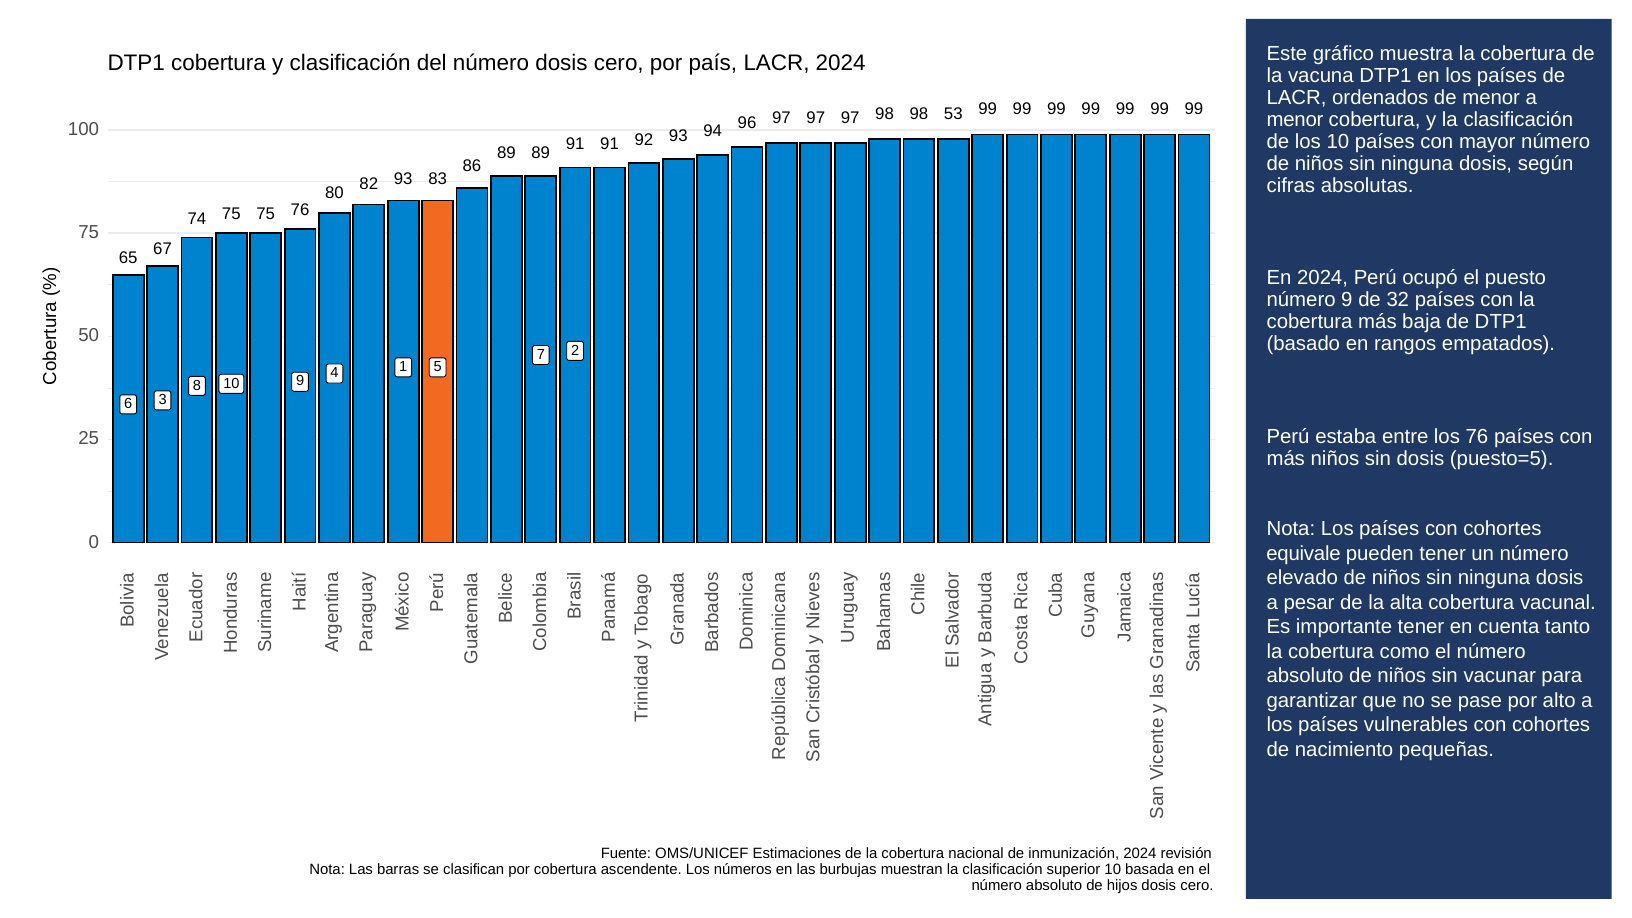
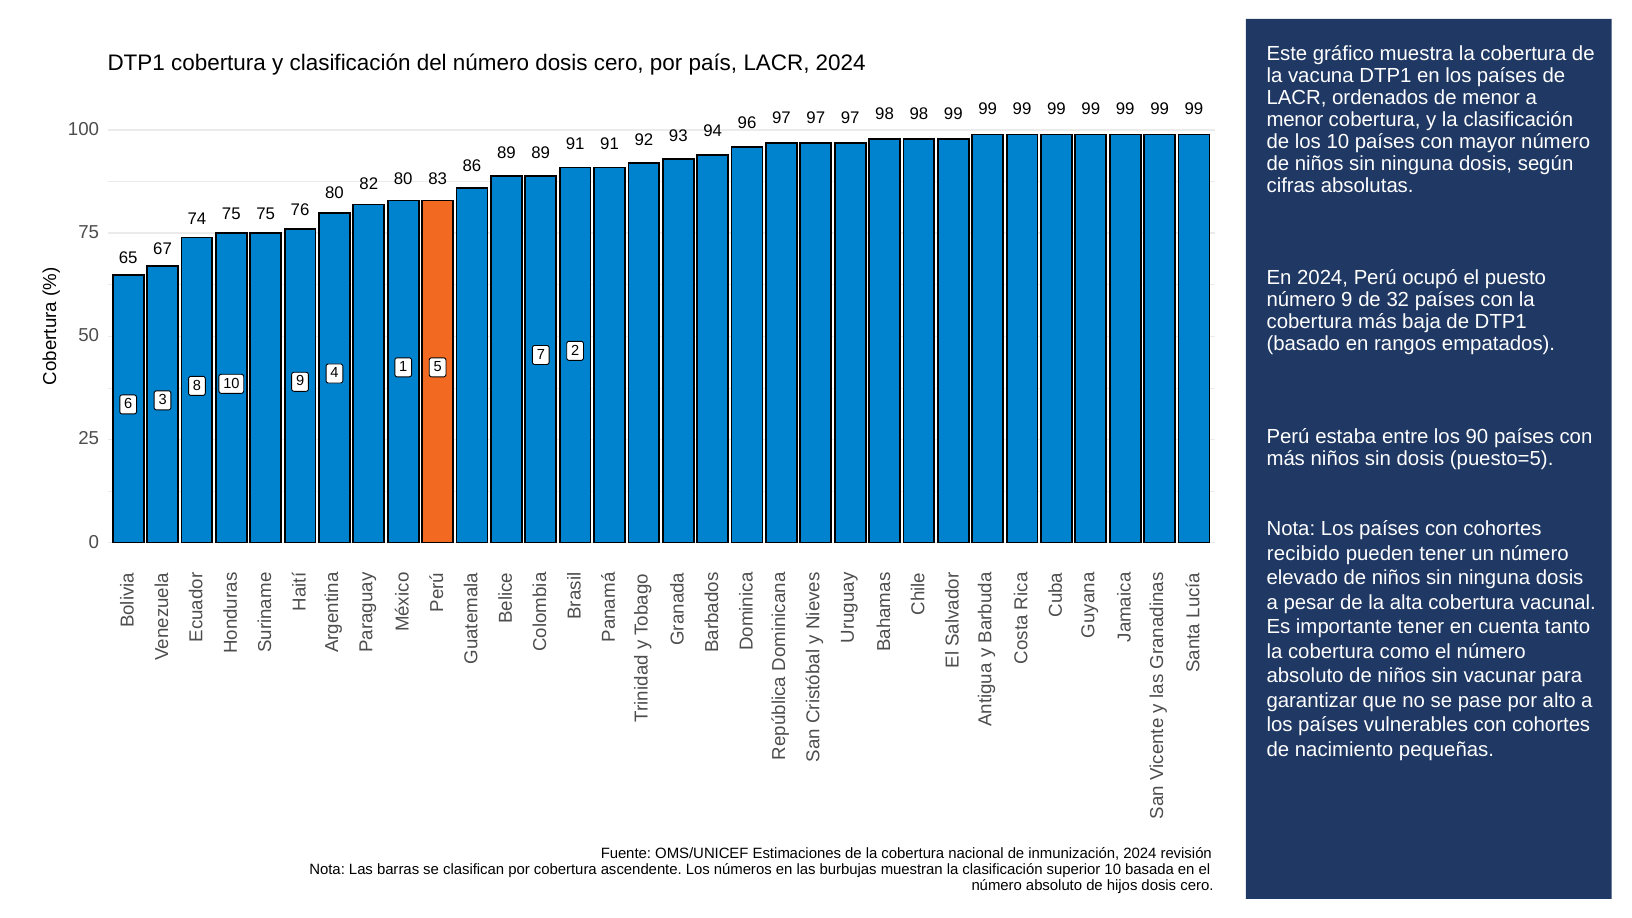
97 98 53: 53 -> 99 (953, 114)
82 93: 93 -> 80 (403, 179)
los 76: 76 -> 90 (1477, 436)
equivale: equivale -> recibido (1303, 554)
